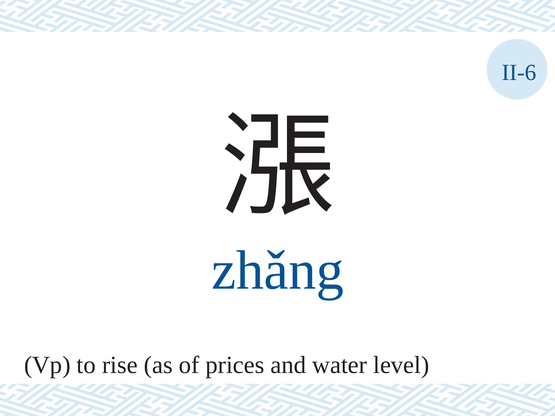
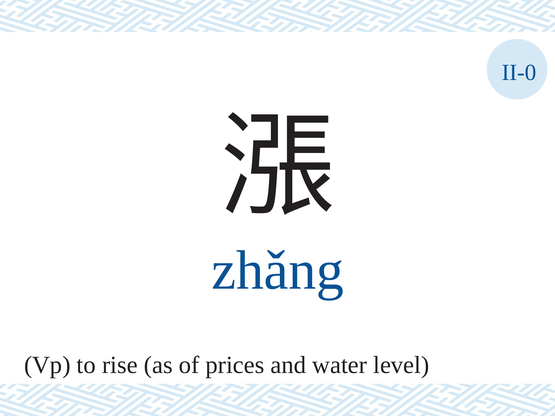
II-6: II-6 -> II-0 (519, 73)
